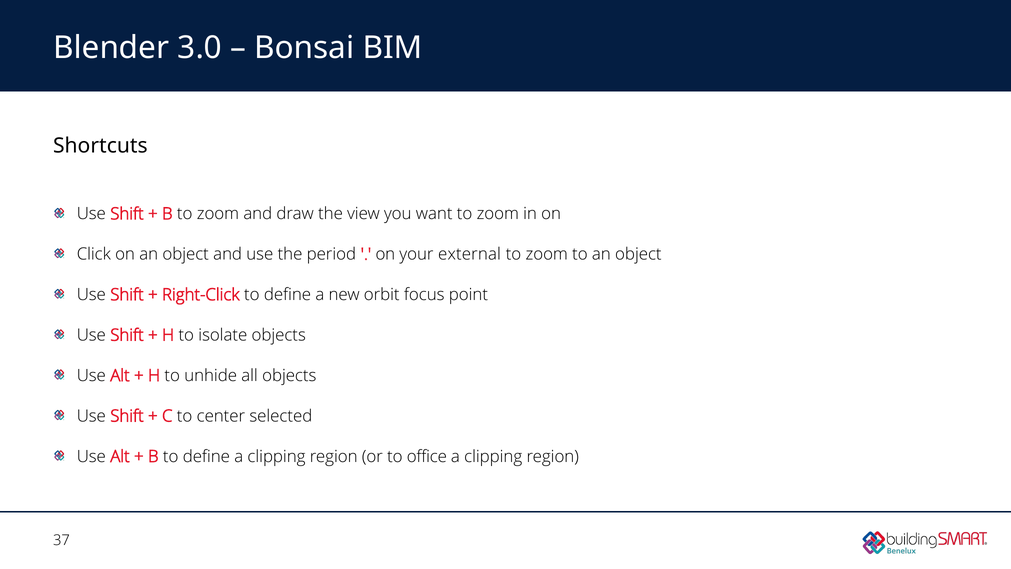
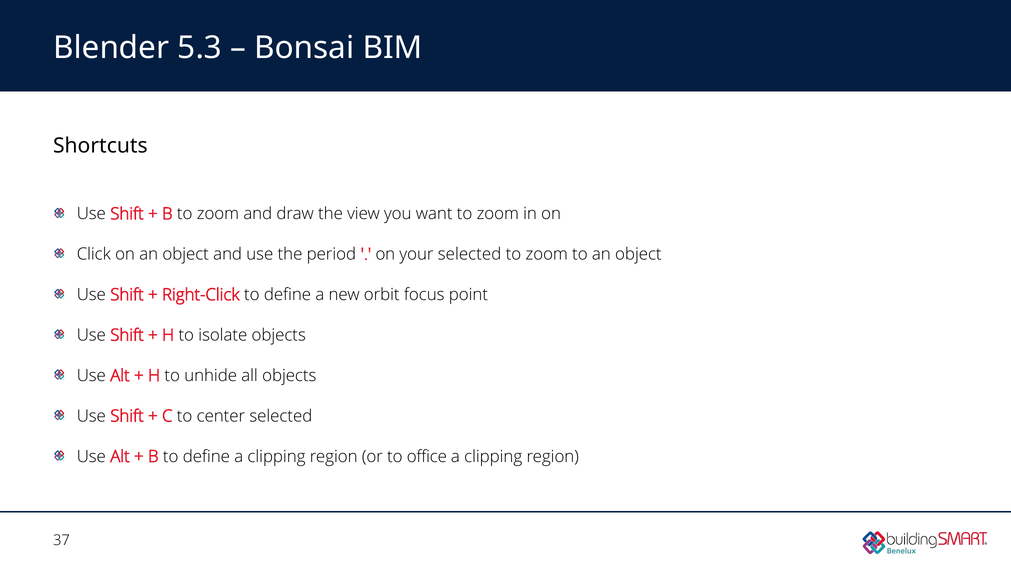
3.0: 3.0 -> 5.3 (200, 48)
your external: external -> selected (470, 254)
